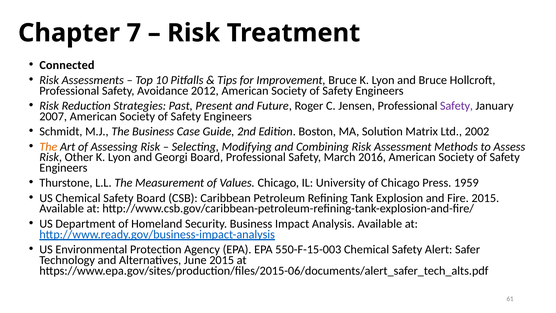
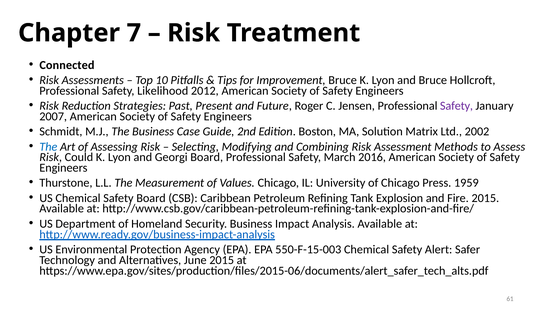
Avoidance: Avoidance -> Likelihood (163, 91)
The colour: orange -> blue (48, 147)
Other: Other -> Could (79, 157)
